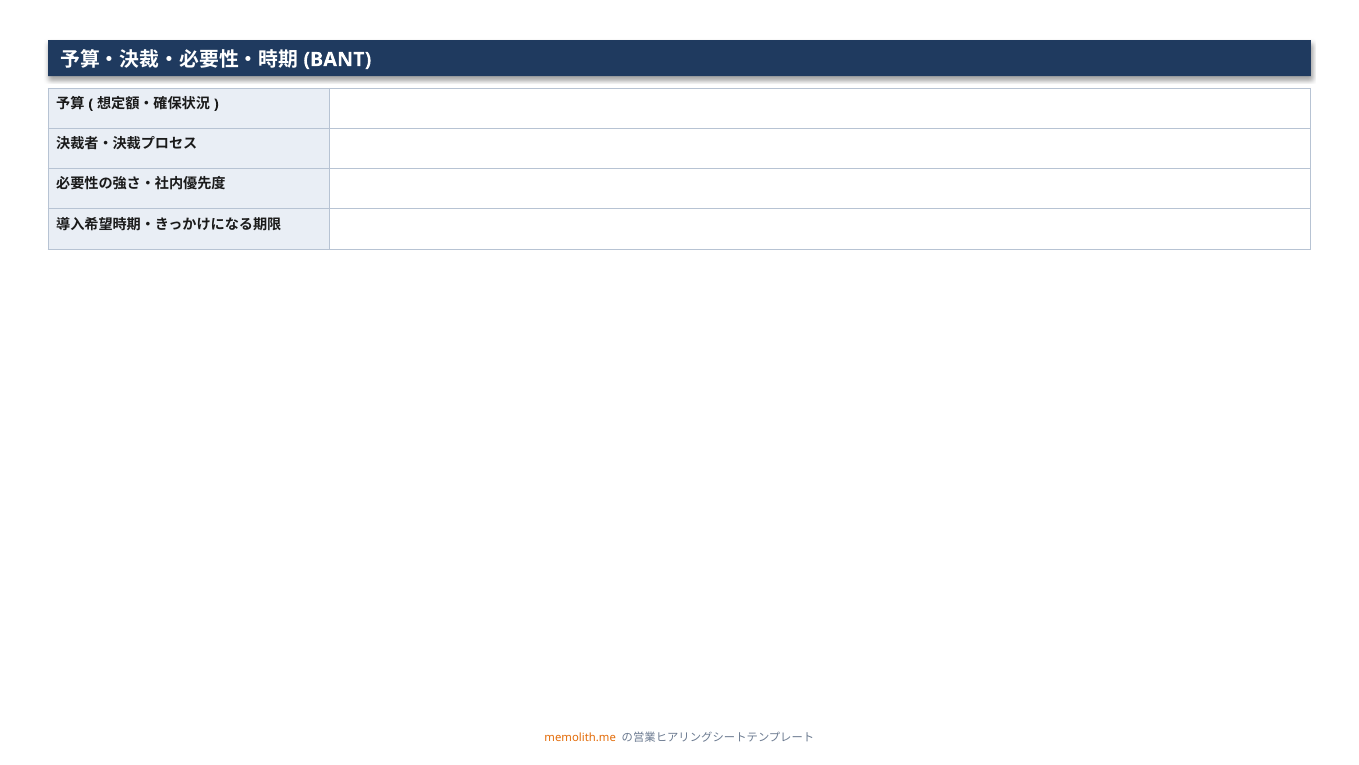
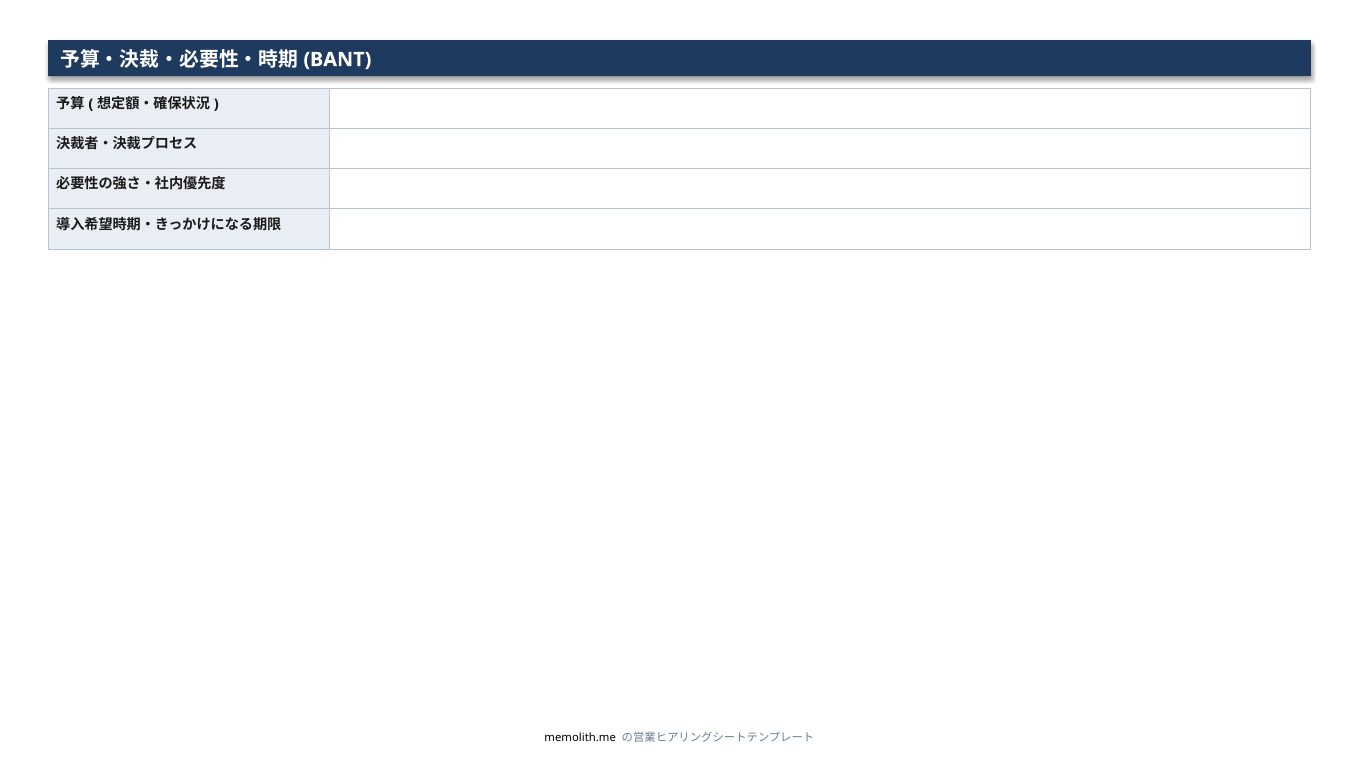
memolith.me colour: orange -> black (580, 737)
